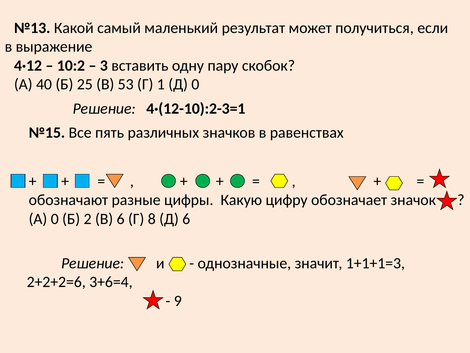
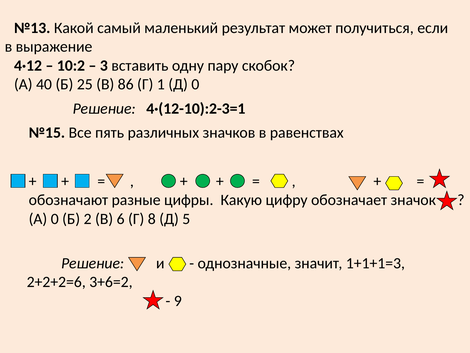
53: 53 -> 86 (126, 84)
Д 6: 6 -> 5 (186, 219)
3+6=4: 3+6=4 -> 3+6=2 (111, 282)
